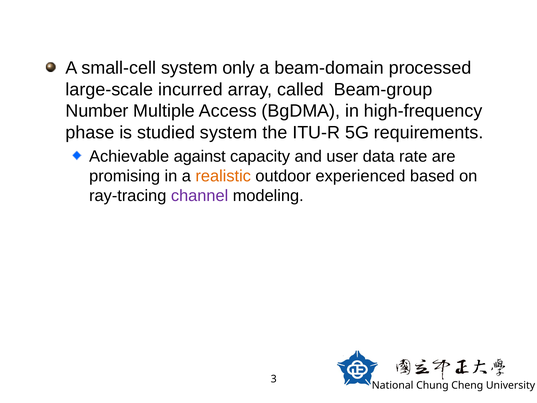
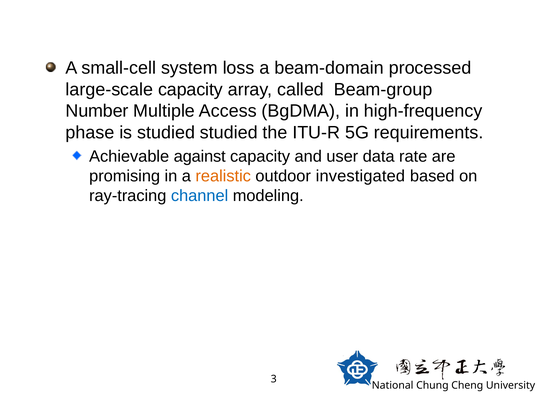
only: only -> loss (239, 68)
large-scale incurred: incurred -> capacity (190, 90)
studied system: system -> studied (229, 132)
experienced: experienced -> investigated (360, 176)
channel colour: purple -> blue (200, 196)
